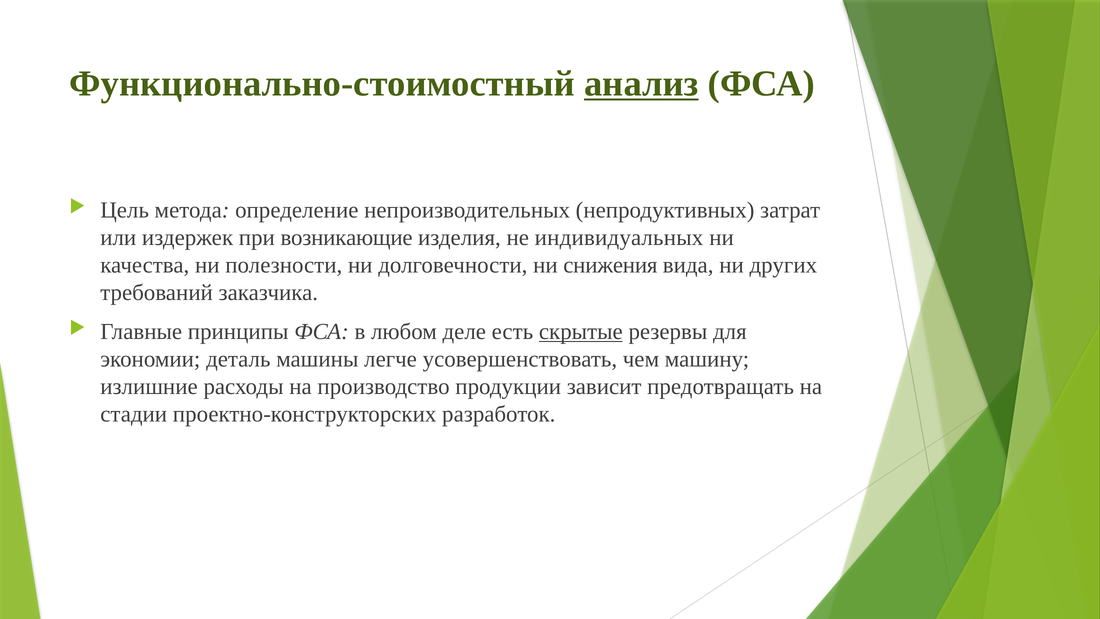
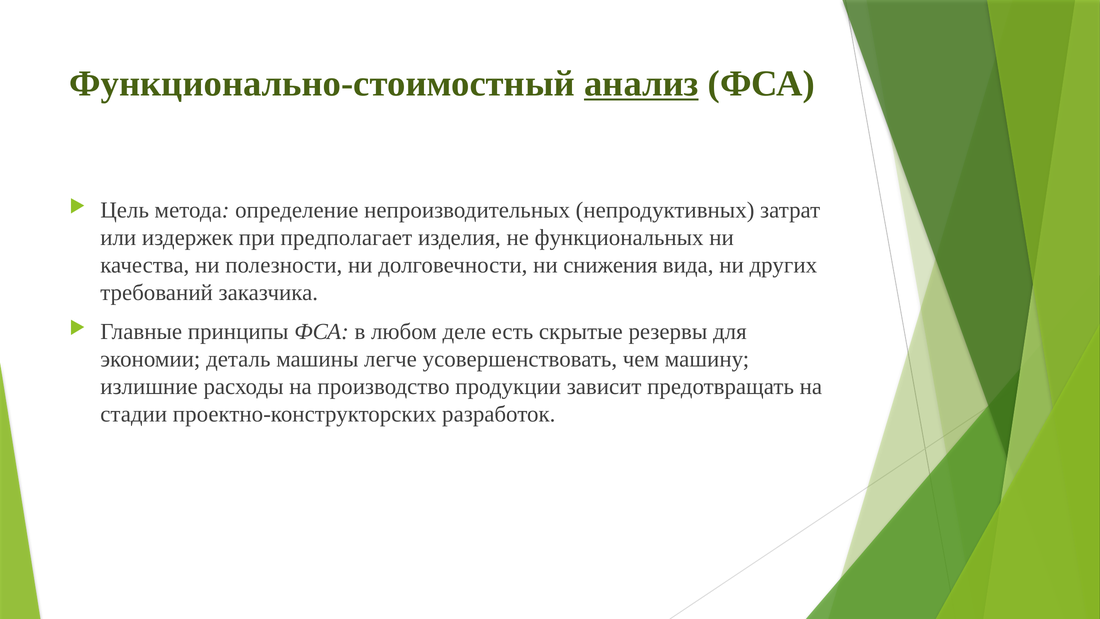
возникающие: возникающие -> предполагает (346, 237)
индивидуальных: индивидуальных -> функциональных (619, 237)
скрытые underline: present -> none (581, 331)
